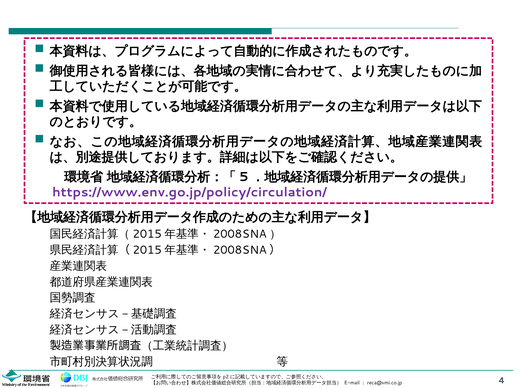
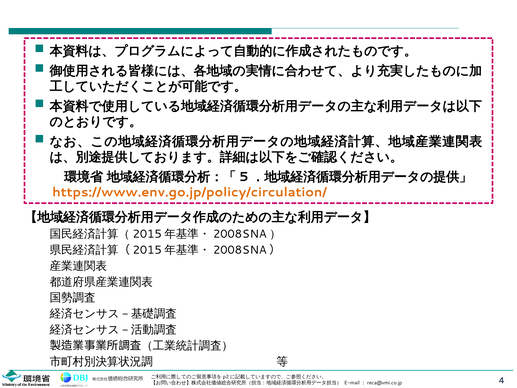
https://www.env.go.jp/policy/circulation/ colour: purple -> orange (190, 192)
